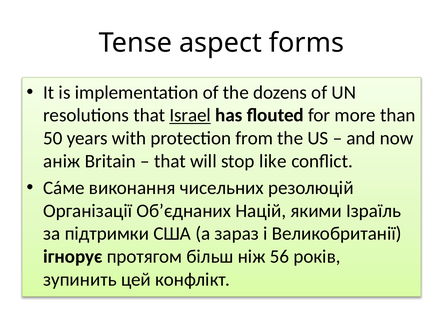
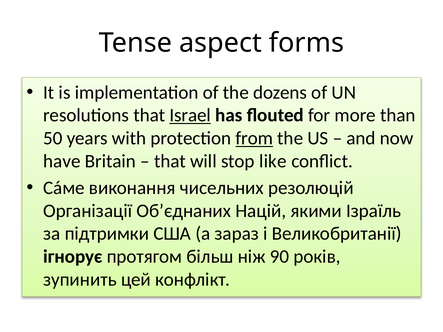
from underline: none -> present (254, 138)
аніж: аніж -> have (62, 161)
56: 56 -> 90 (279, 257)
